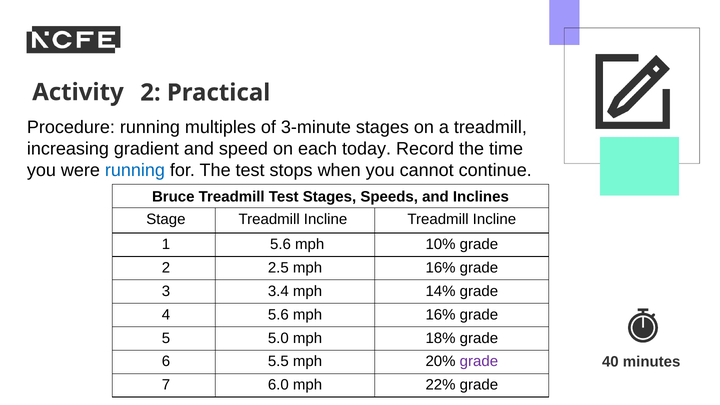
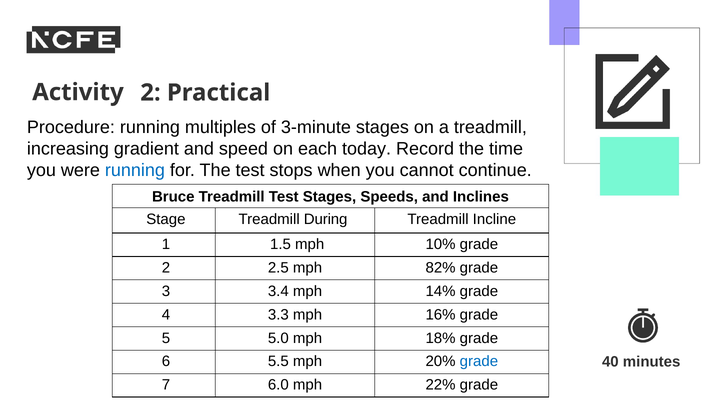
Stage Treadmill Incline: Incline -> During (326, 219)
1 5.6: 5.6 -> 1.5 (280, 244)
2.5 mph 16%: 16% -> 82% (441, 268)
4 5.6: 5.6 -> 3.3 (278, 315)
grade colour: purple -> blue (479, 362)
